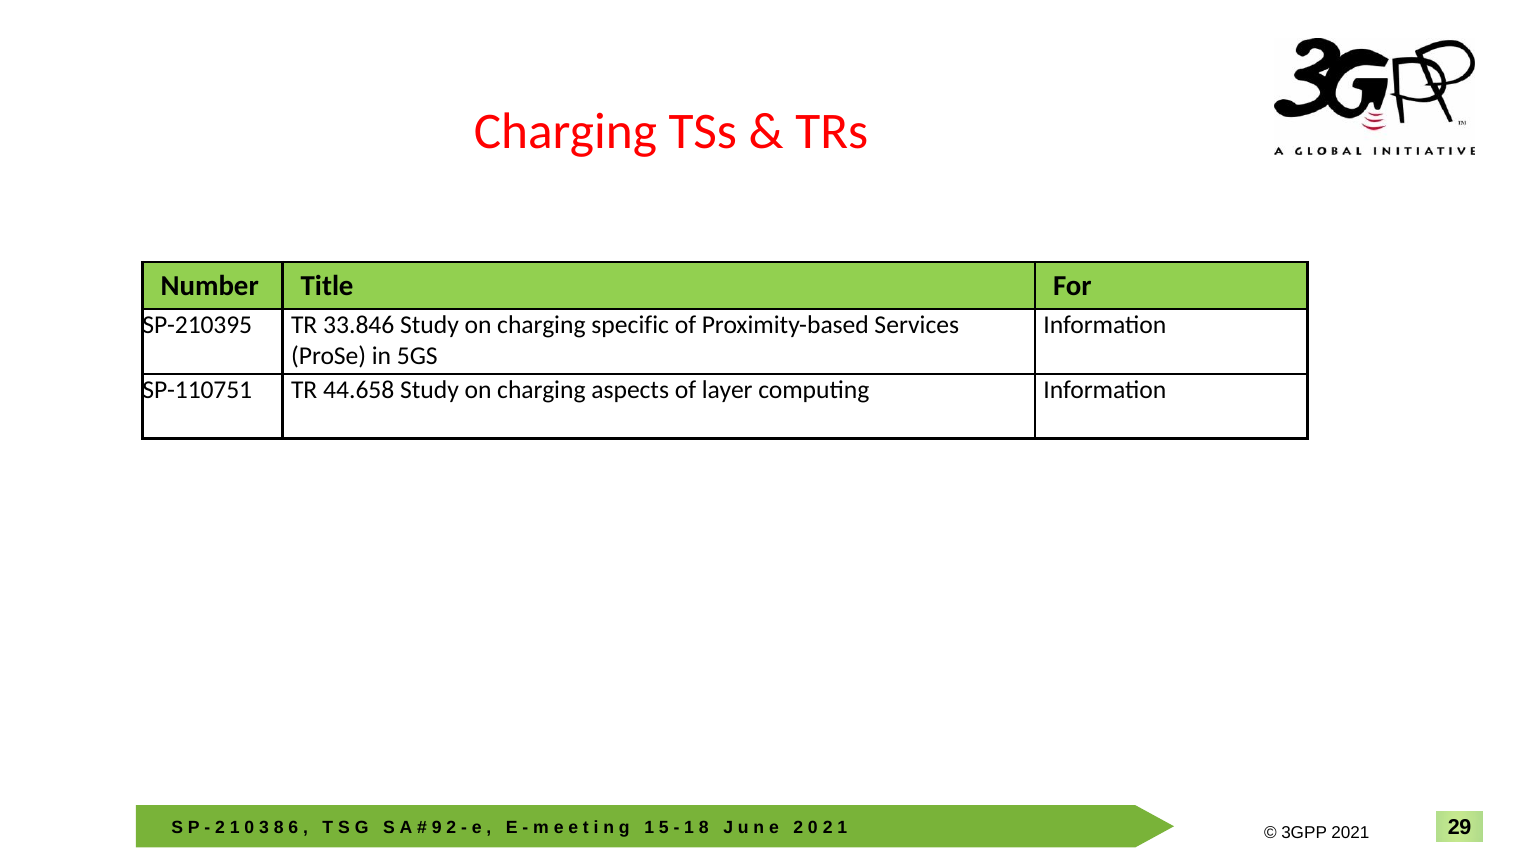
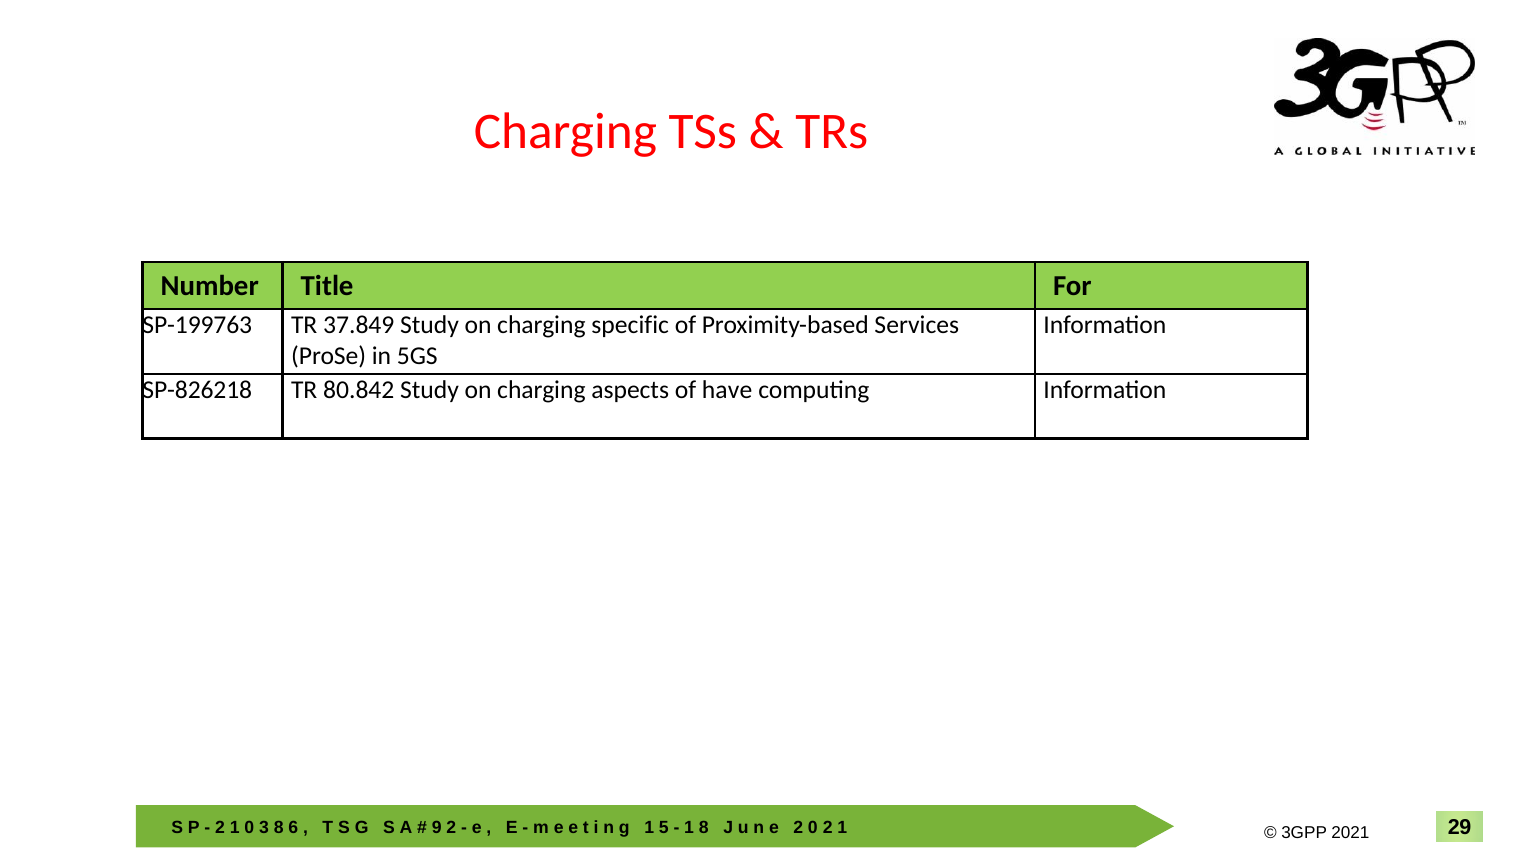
SP-210395: SP-210395 -> SP-199763 (197, 325)
33.846: 33.846 -> 37.849 (359, 325)
SP-110751: SP-110751 -> SP-826218 (197, 389)
44.658: 44.658 -> 80.842 (359, 389)
layer: layer -> have (727, 389)
